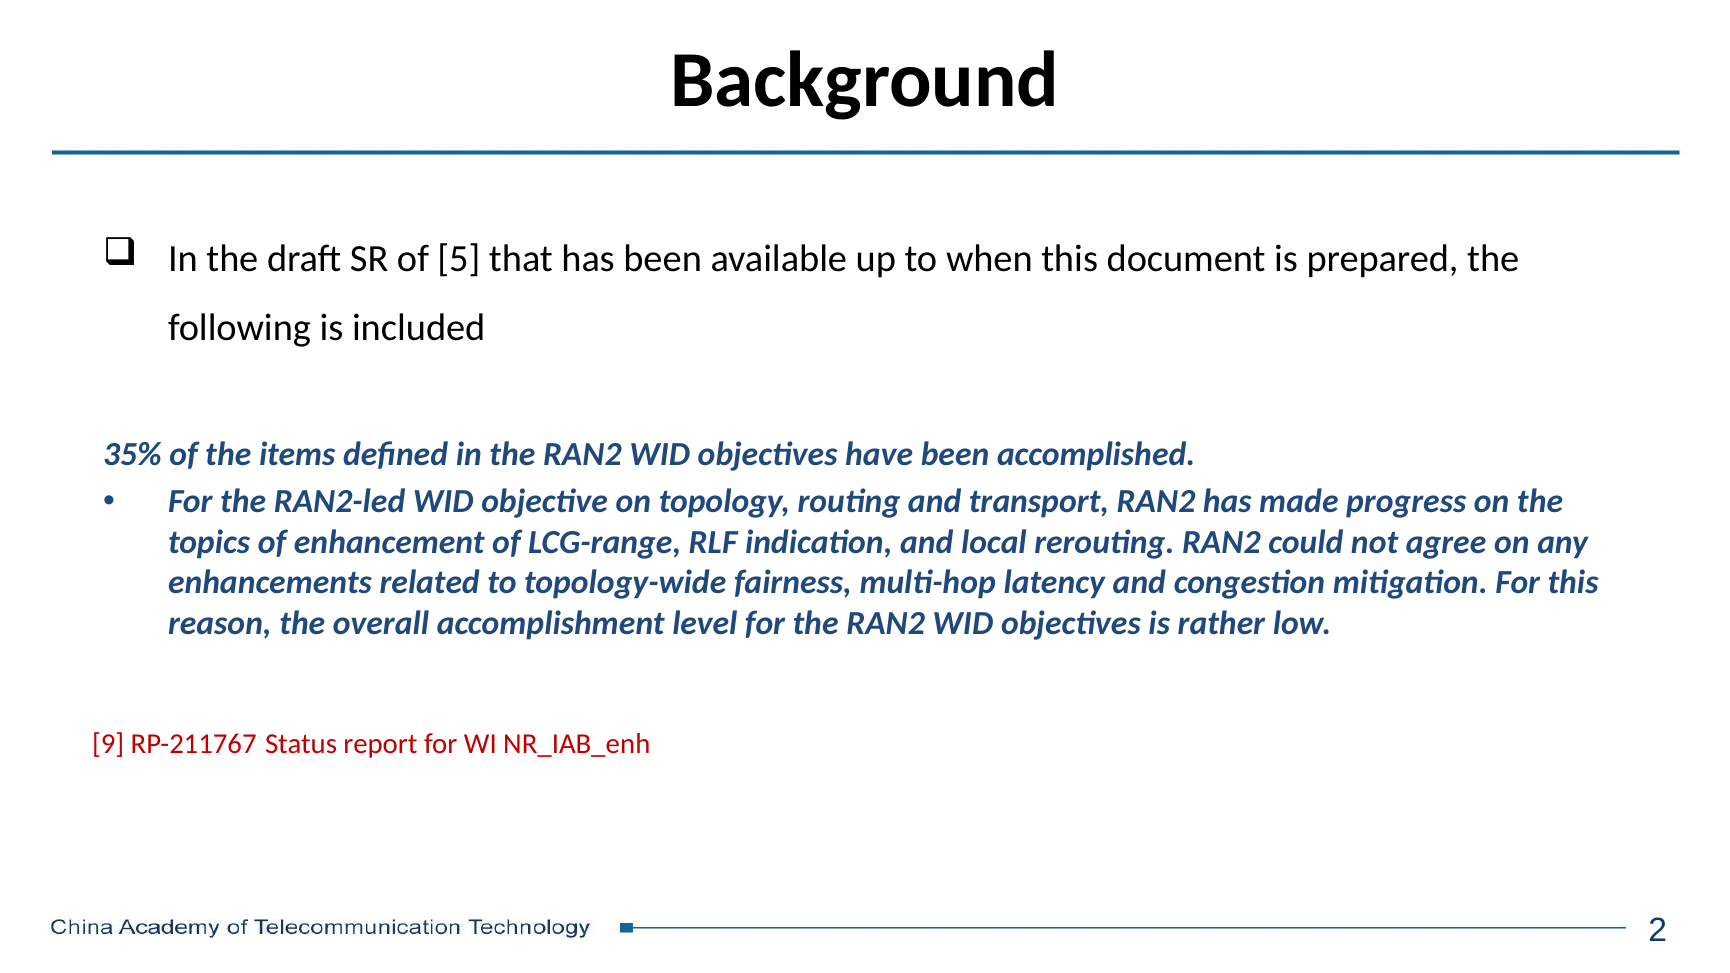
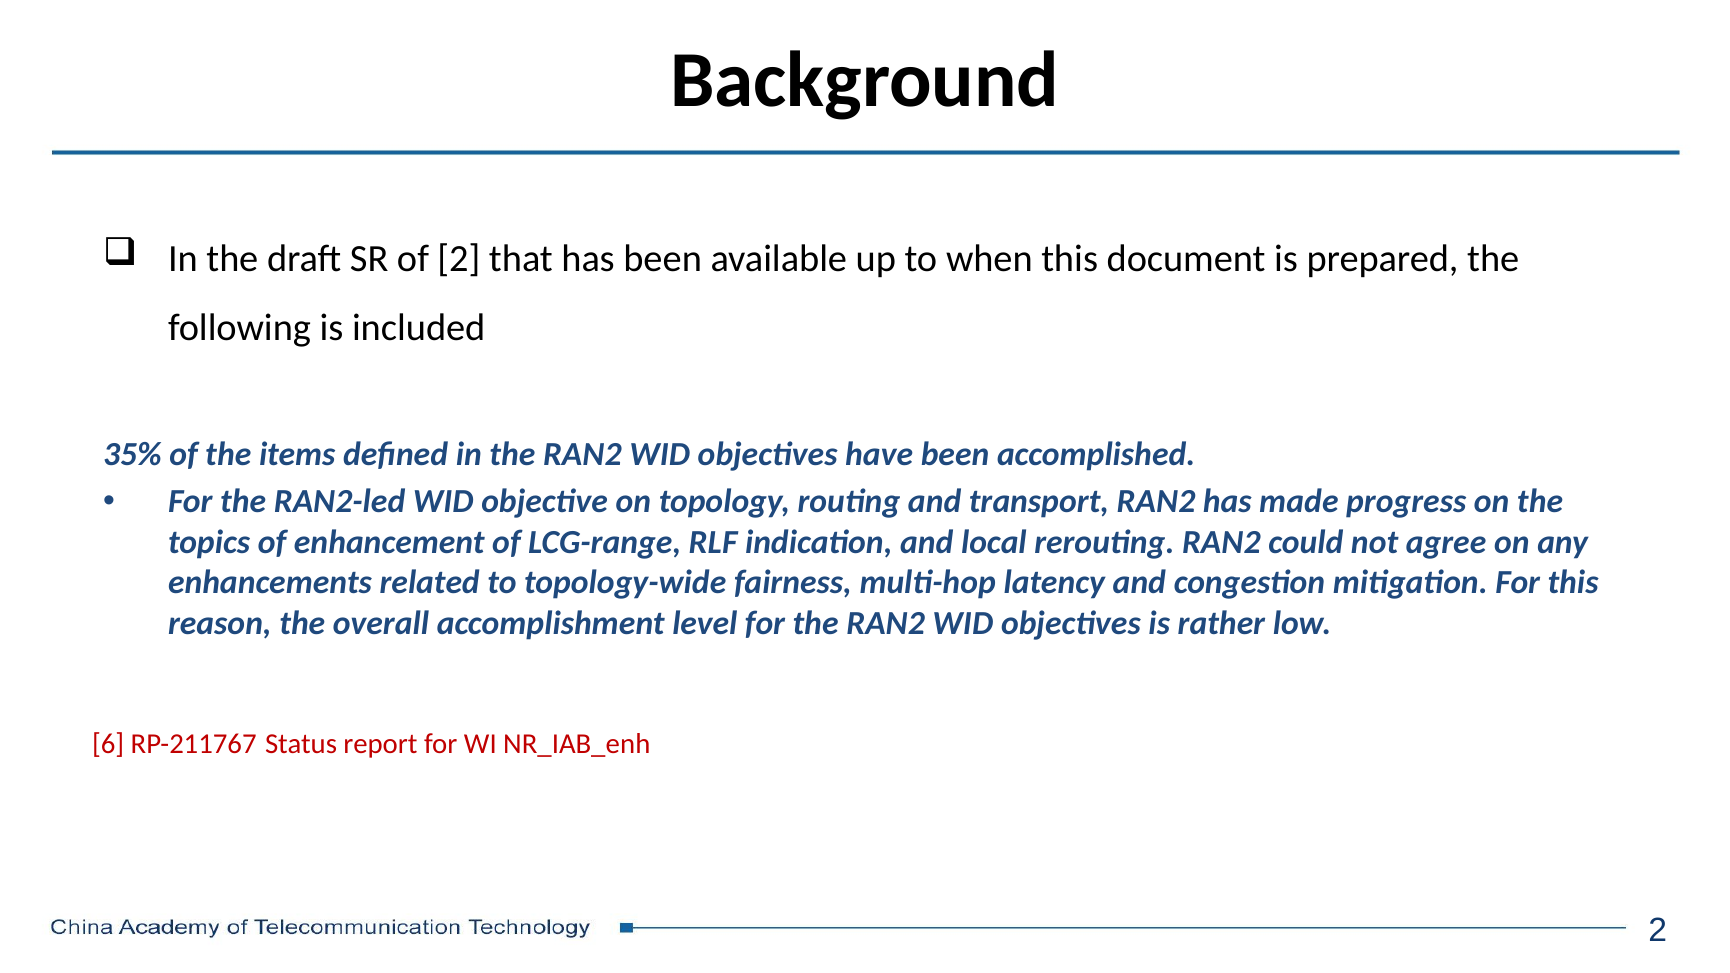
of 5: 5 -> 2 (459, 259)
9: 9 -> 6 (108, 744)
